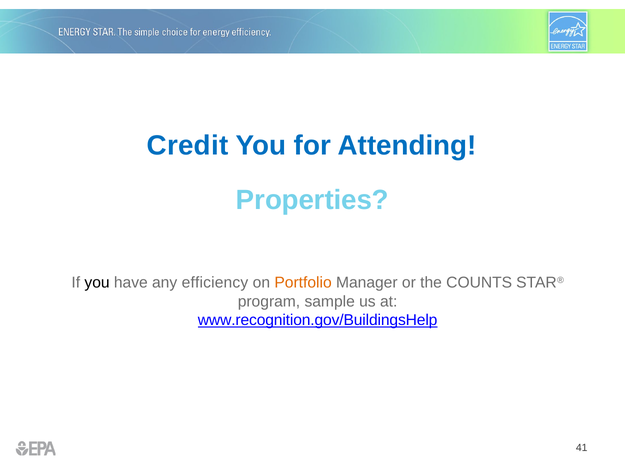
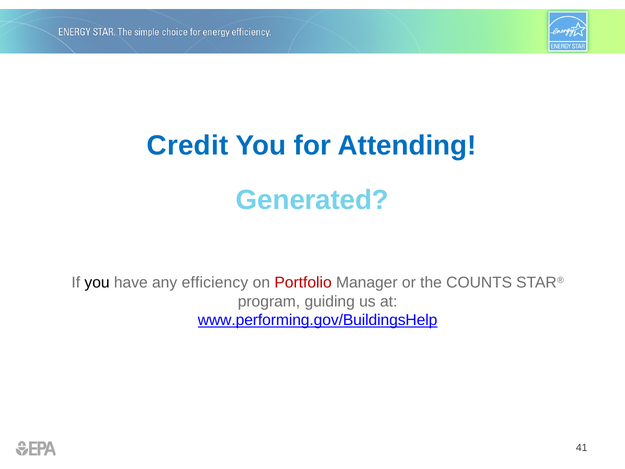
Properties: Properties -> Generated (312, 200)
Portfolio colour: orange -> red (303, 283)
sample: sample -> guiding (330, 301)
www.recognition.gov/BuildingsHelp: www.recognition.gov/BuildingsHelp -> www.performing.gov/BuildingsHelp (318, 320)
